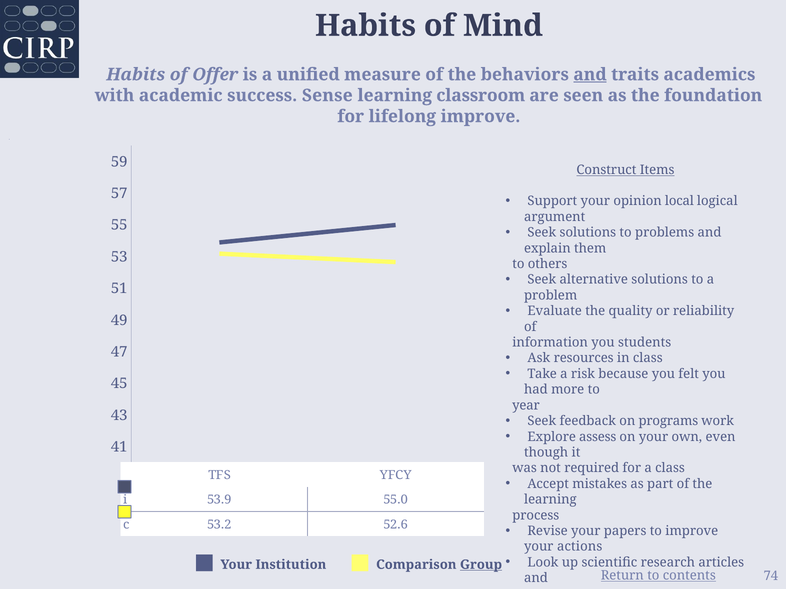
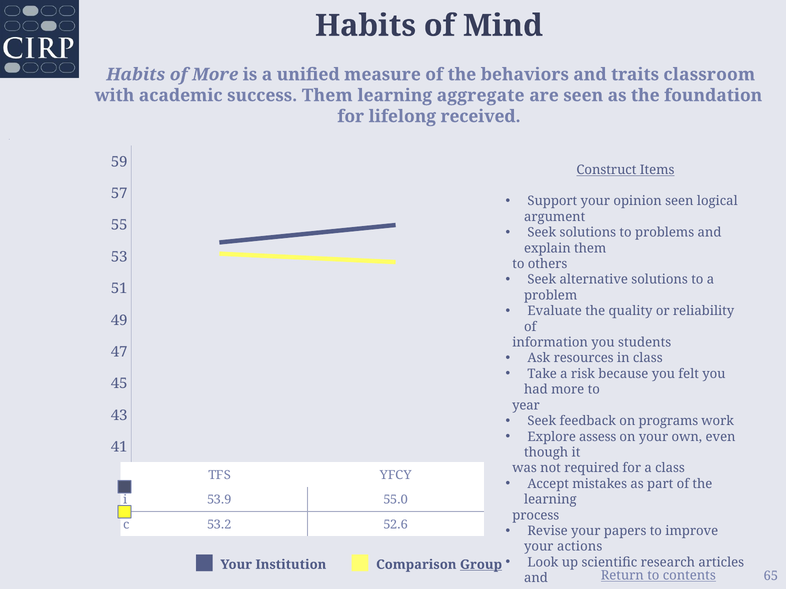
of Offer: Offer -> More (215, 75)
and underline: present -> none (590, 75)
academics: academics -> classroom (709, 75)
success Sense: Sense -> Them (327, 96)
classroom: classroom -> aggregate (481, 96)
lifelong improve: improve -> received (481, 116)
opinion local: local -> seen (679, 201)
74: 74 -> 65 (771, 576)
